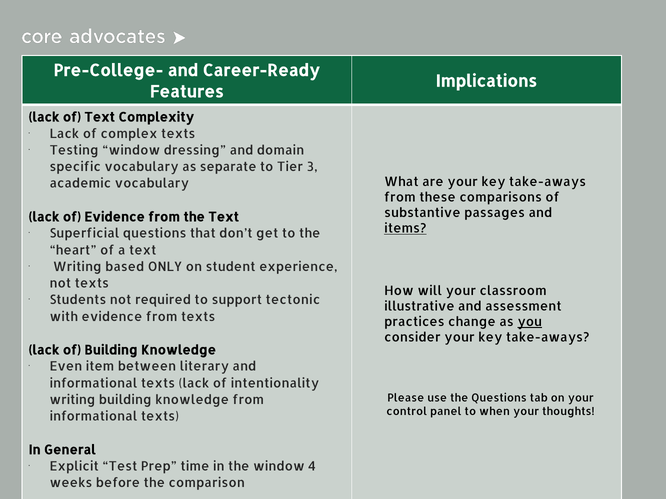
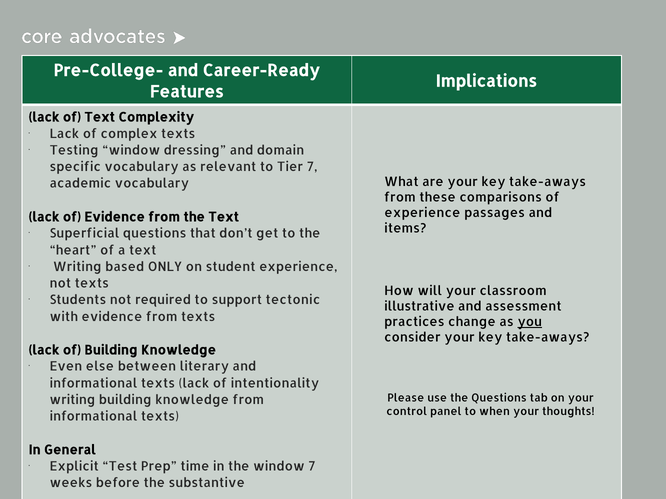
separate: separate -> relevant (228, 167)
Tier 3: 3 -> 7 (312, 167)
substantive: substantive -> experience (422, 213)
items underline: present -> none (405, 229)
item: item -> else (100, 367)
window 4: 4 -> 7 (312, 467)
comparison: comparison -> substantive (207, 484)
